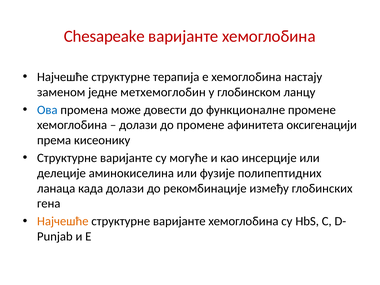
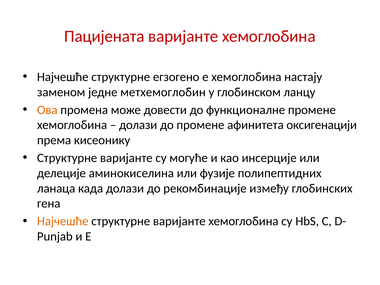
Chesapeake: Chesapeake -> Пацијената (104, 36)
терапија: терапија -> егзогено (176, 77)
Ова colour: blue -> orange (47, 110)
